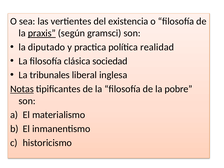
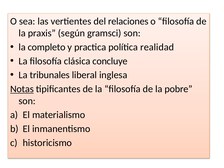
existencia: existencia -> relaciones (128, 21)
praxis underline: present -> none (42, 33)
diputado: diputado -> completo (47, 47)
sociedad: sociedad -> concluye (110, 61)
